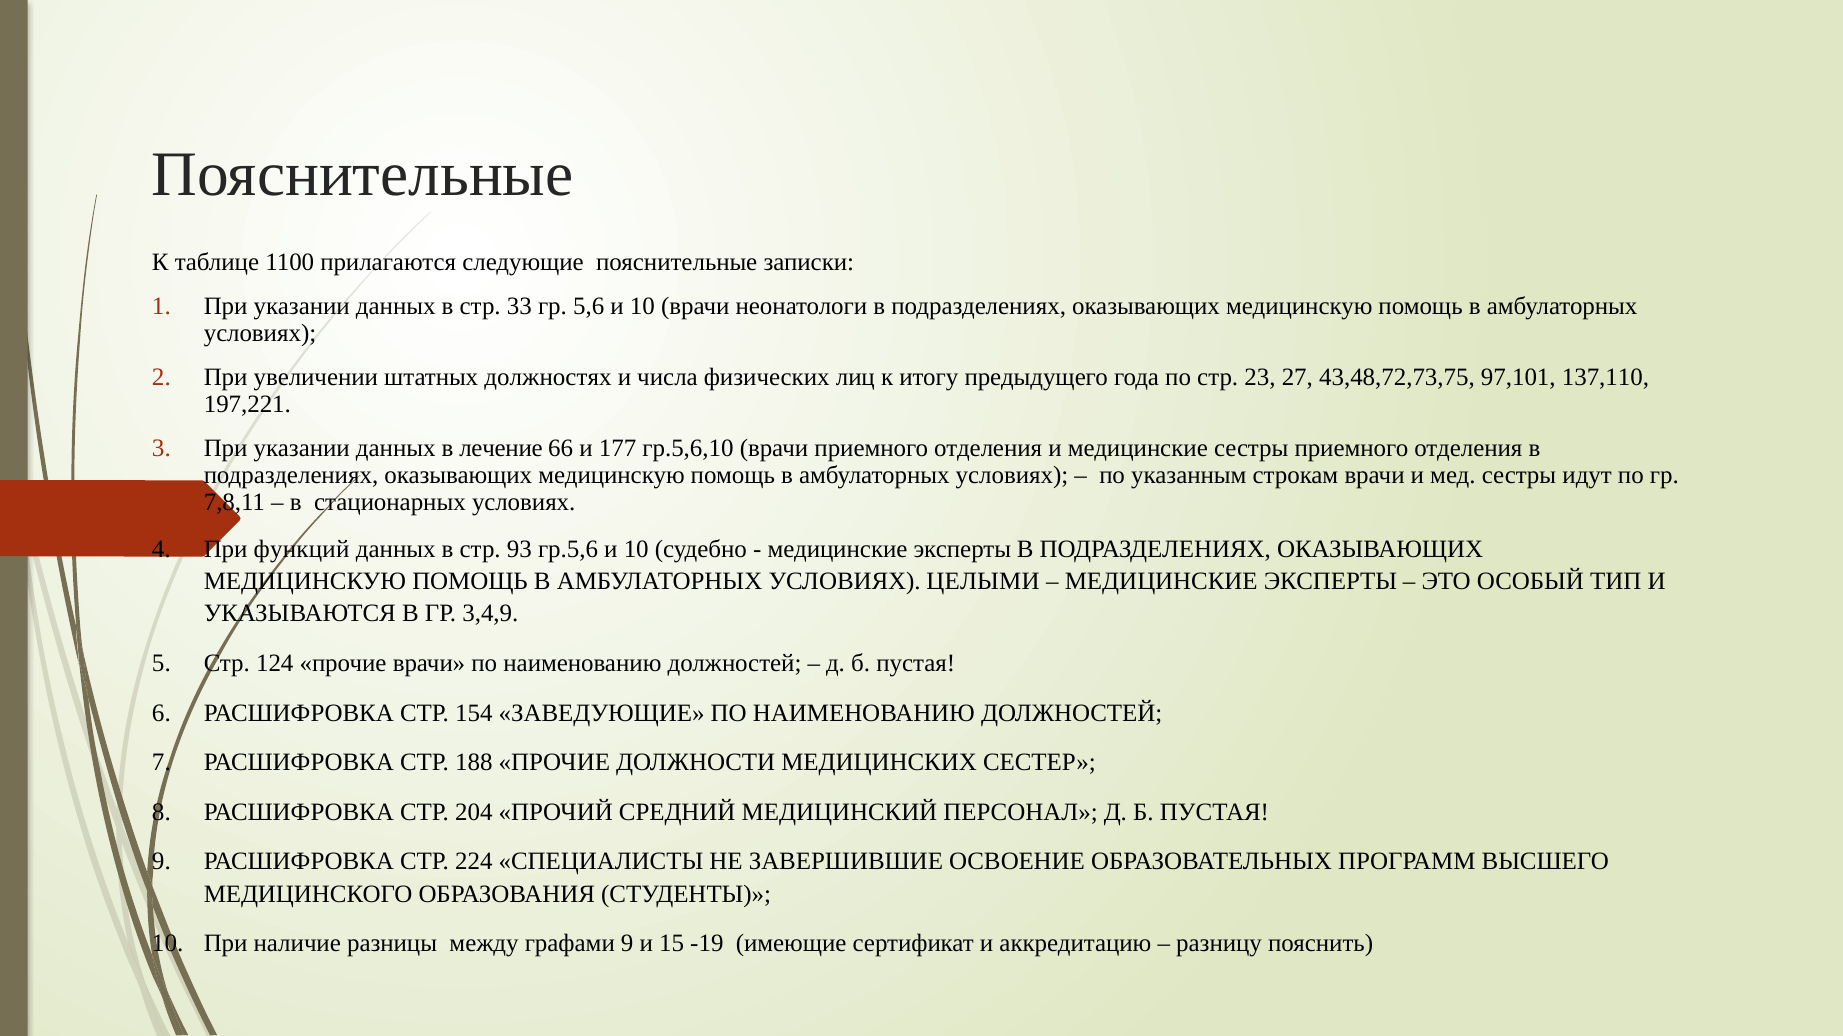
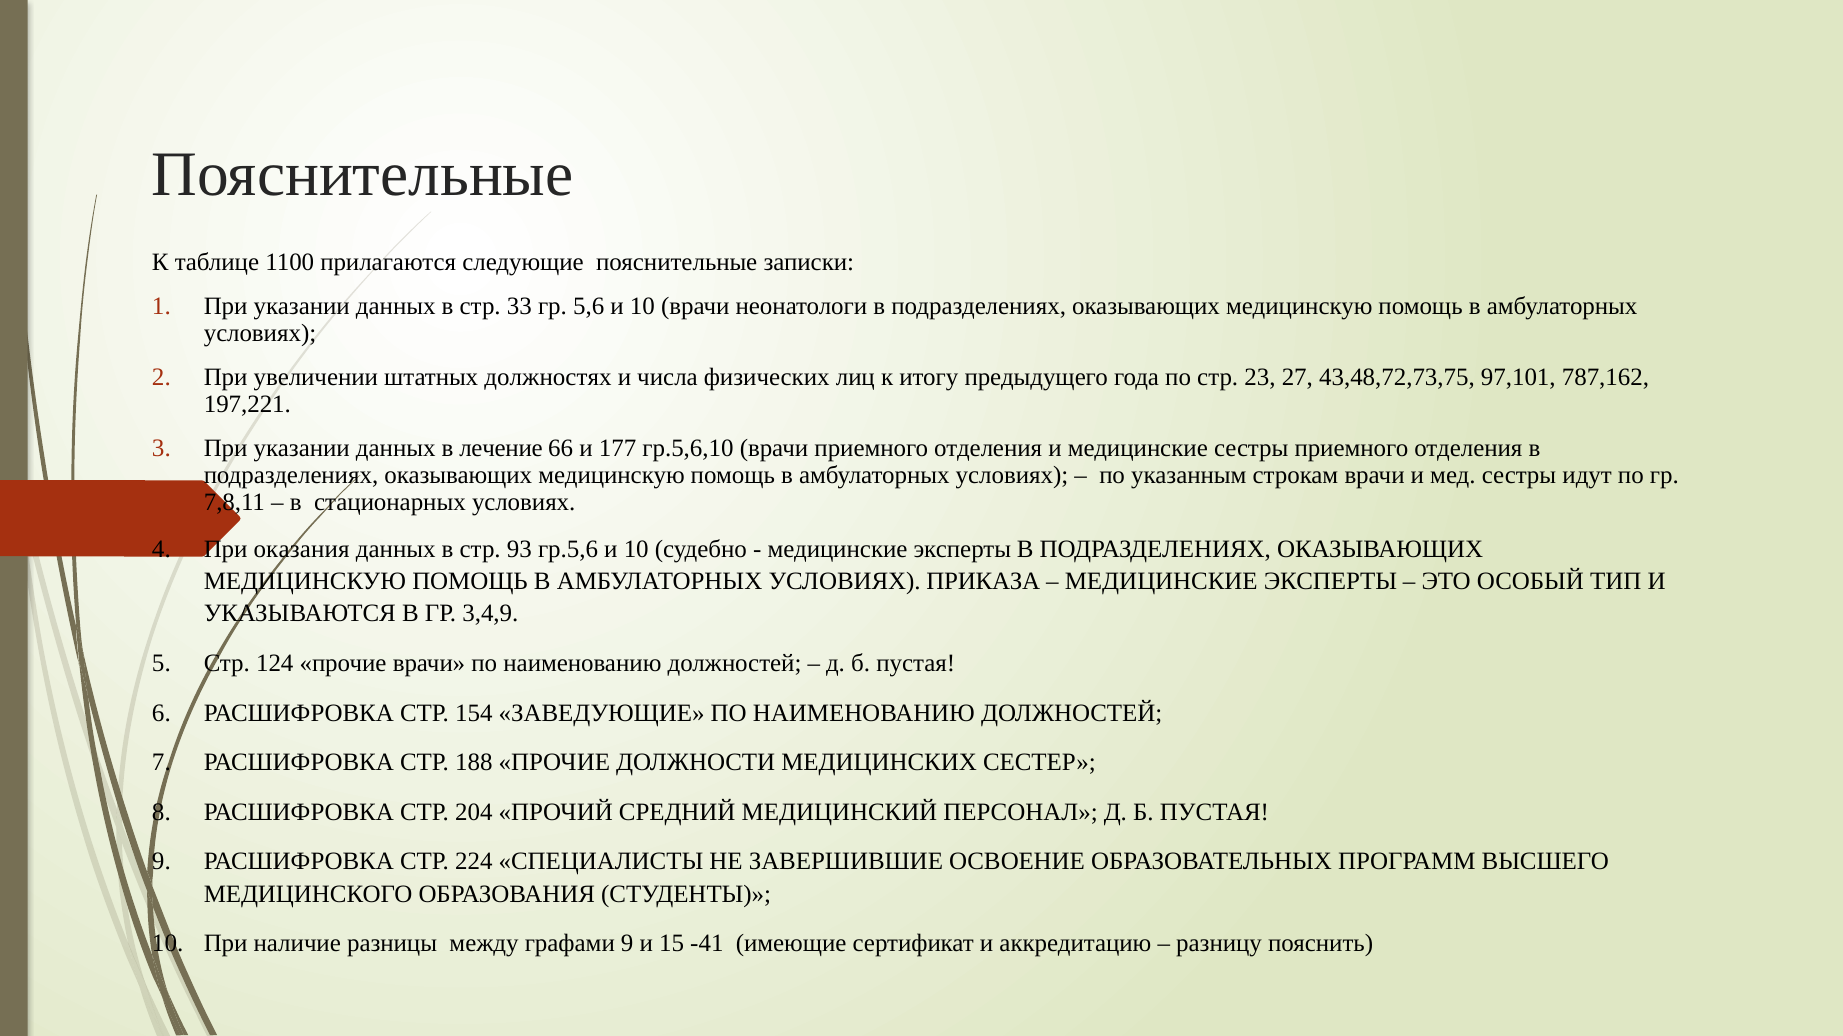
137,110: 137,110 -> 787,162 (1605, 378)
функций: функций -> оказания (302, 549)
ЦЕЛЫМИ: ЦЕЛЫМИ -> ПРИКАЗА (983, 582)
-19: -19 -> -41 (707, 944)
